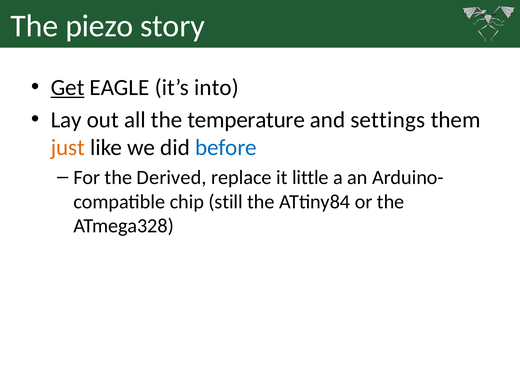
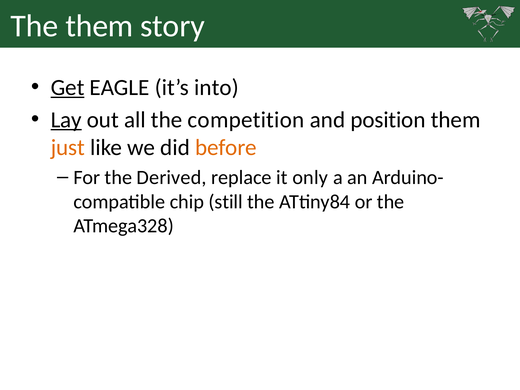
The piezo: piezo -> them (99, 26)
Lay underline: none -> present (66, 120)
temperature: temperature -> competition (246, 120)
settings: settings -> position (388, 120)
before colour: blue -> orange (226, 148)
little: little -> only (310, 177)
